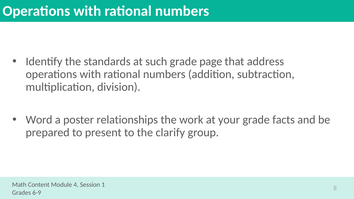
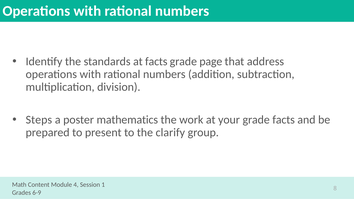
at such: such -> facts (156, 61)
Word: Word -> Steps (39, 120)
relationships: relationships -> mathematics (127, 120)
